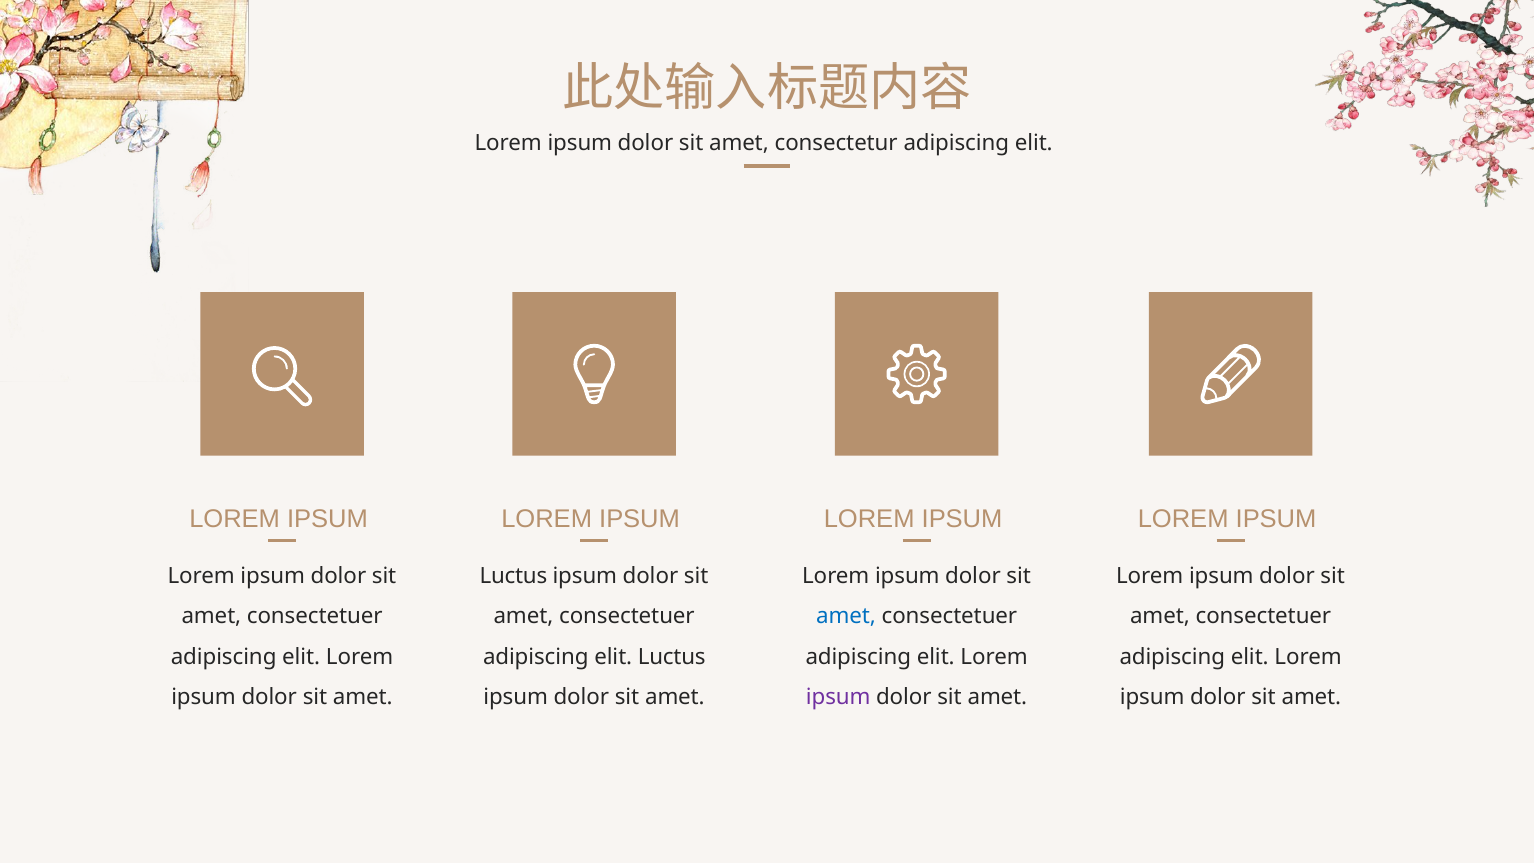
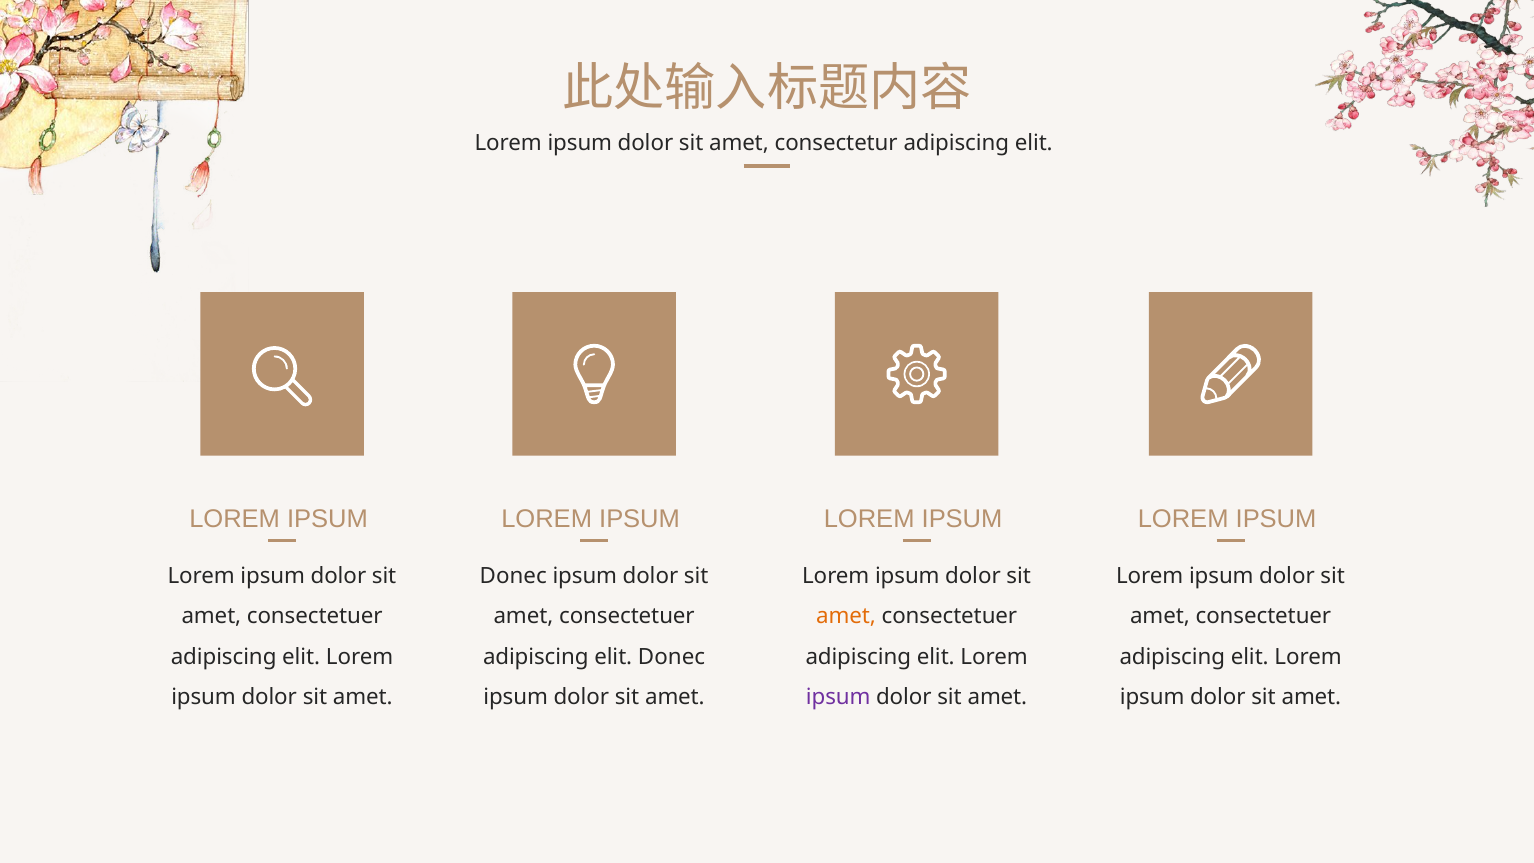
Luctus: Luctus -> Donec (513, 576)
amet colour: blue -> orange (846, 617)
elit Luctus: Luctus -> Donec (672, 657)
